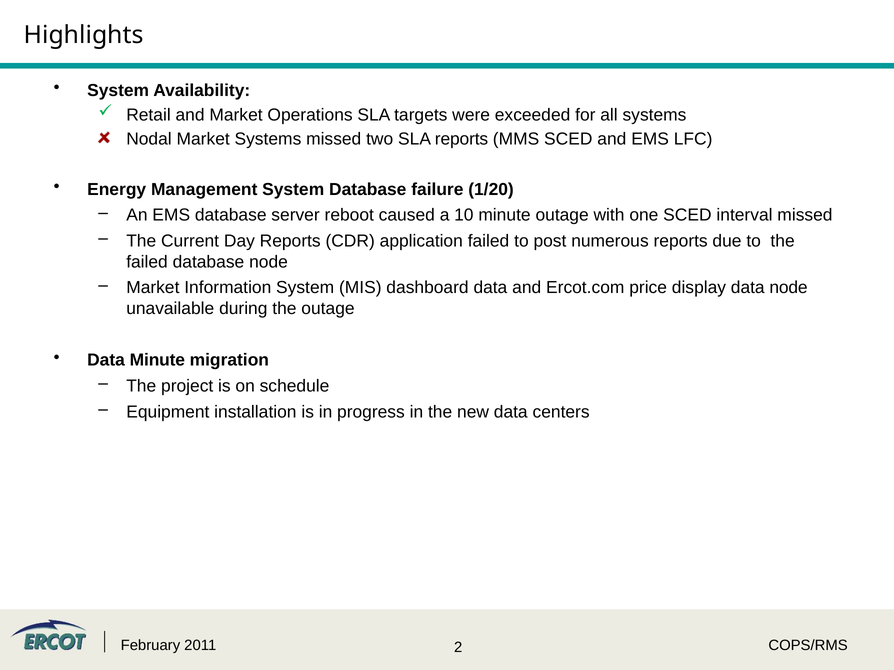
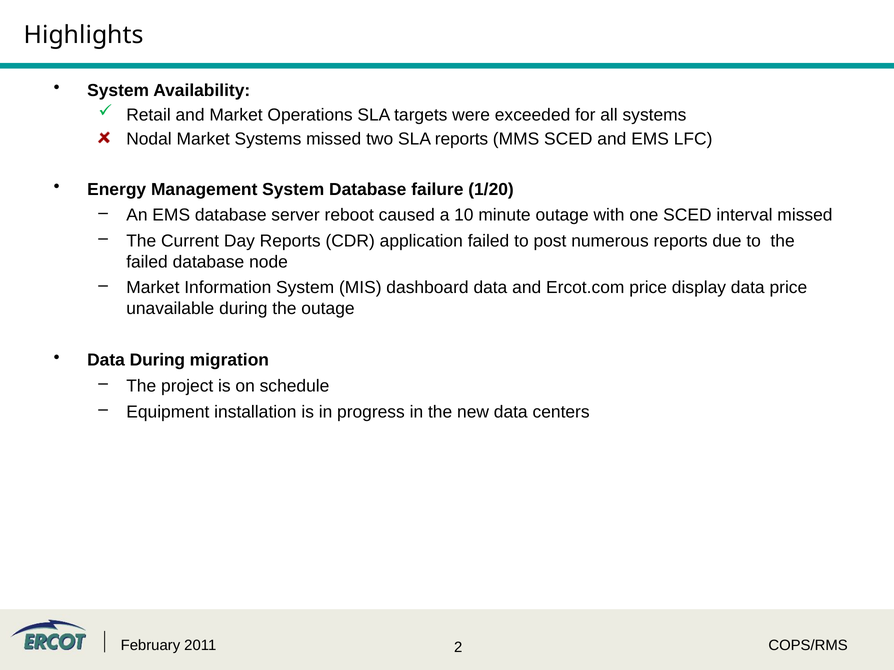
data node: node -> price (788, 288)
Data Minute: Minute -> During (157, 360)
